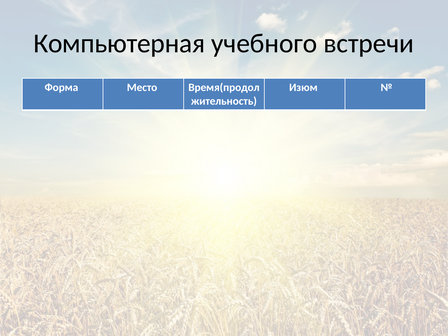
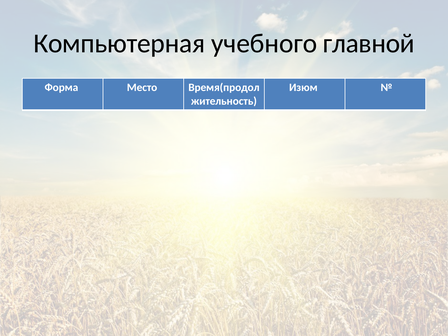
встречи: встречи -> главной (369, 43)
